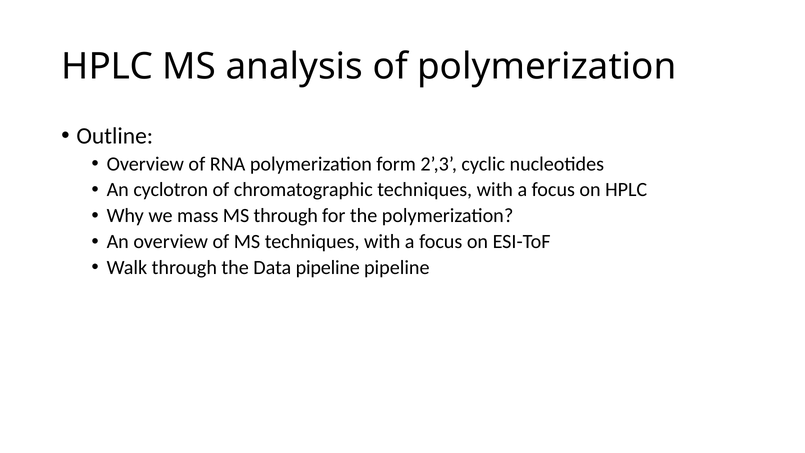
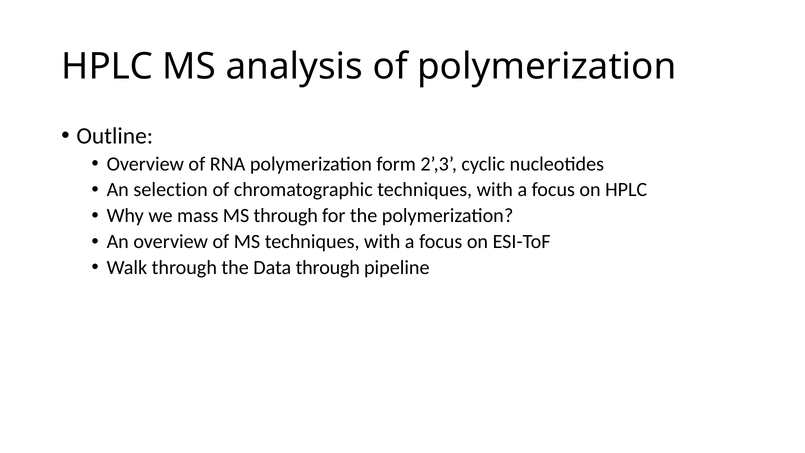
cyclotron: cyclotron -> selection (171, 190)
Data pipeline: pipeline -> through (328, 267)
